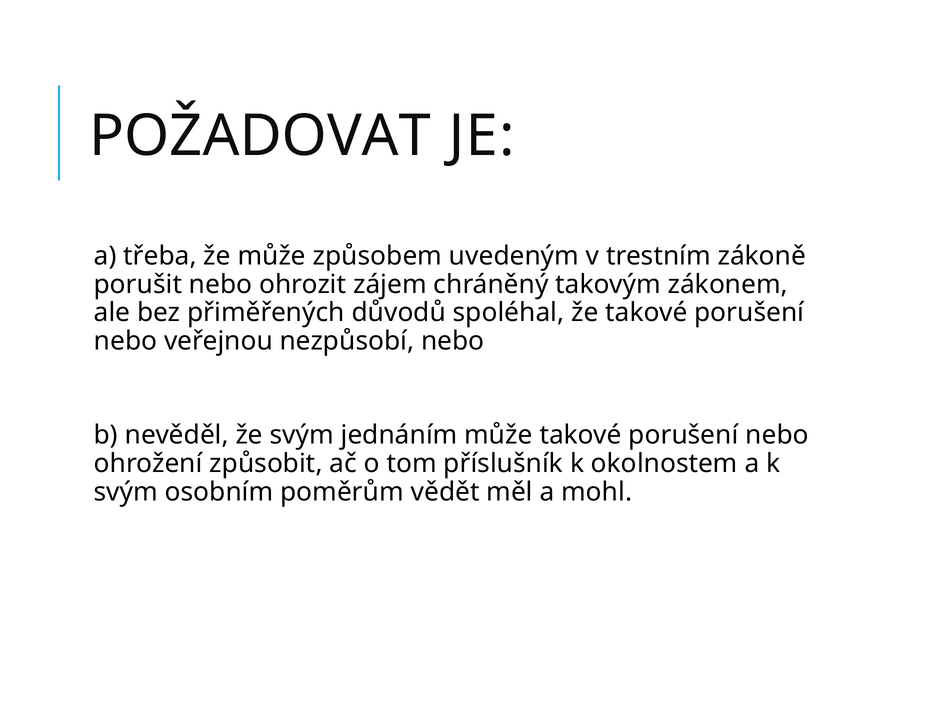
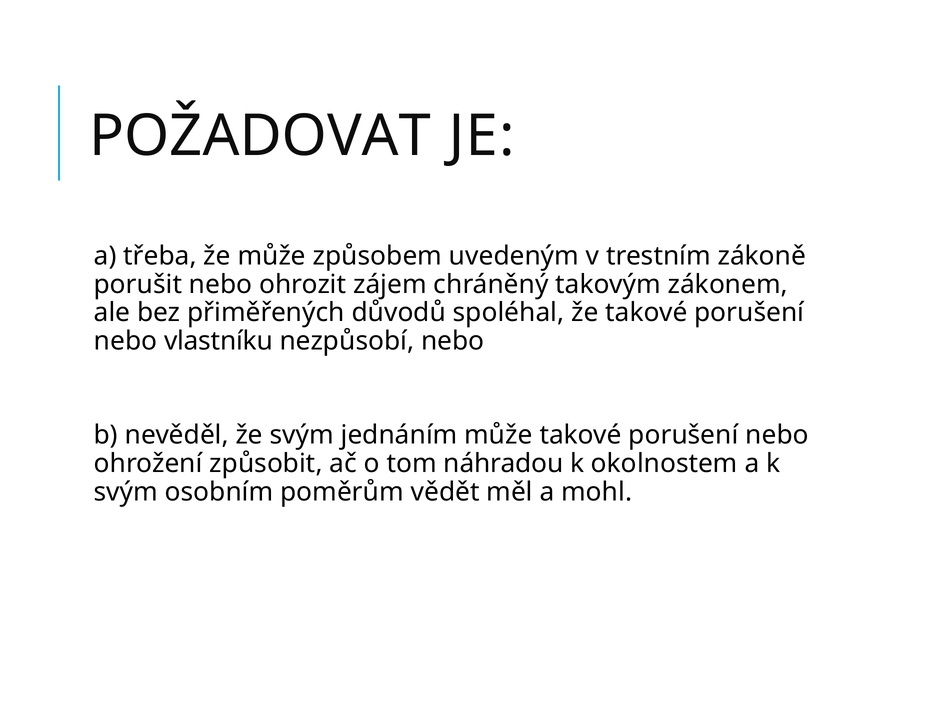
veřejnou: veřejnou -> vlastníku (218, 341)
příslušník: příslušník -> náhradou (503, 464)
